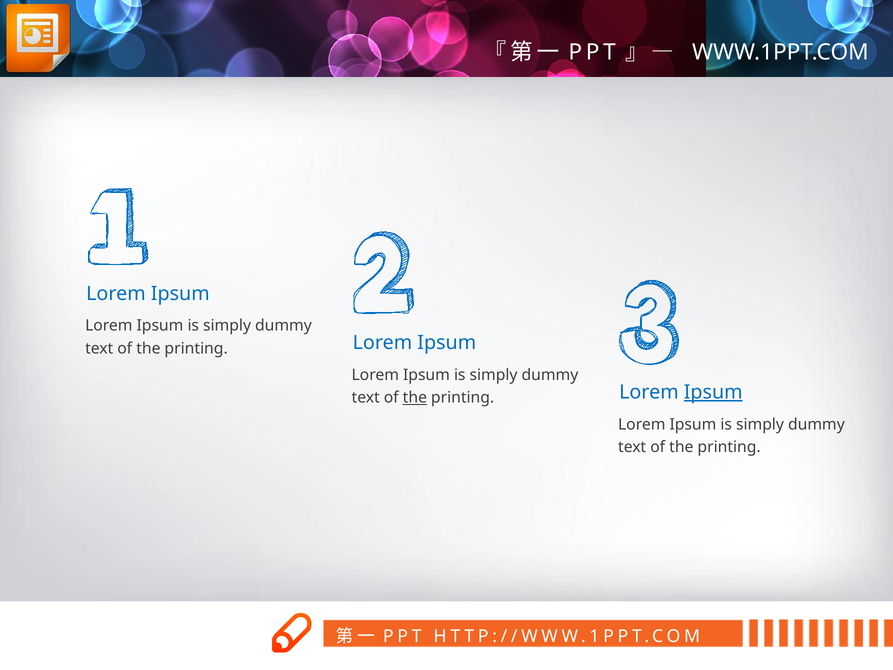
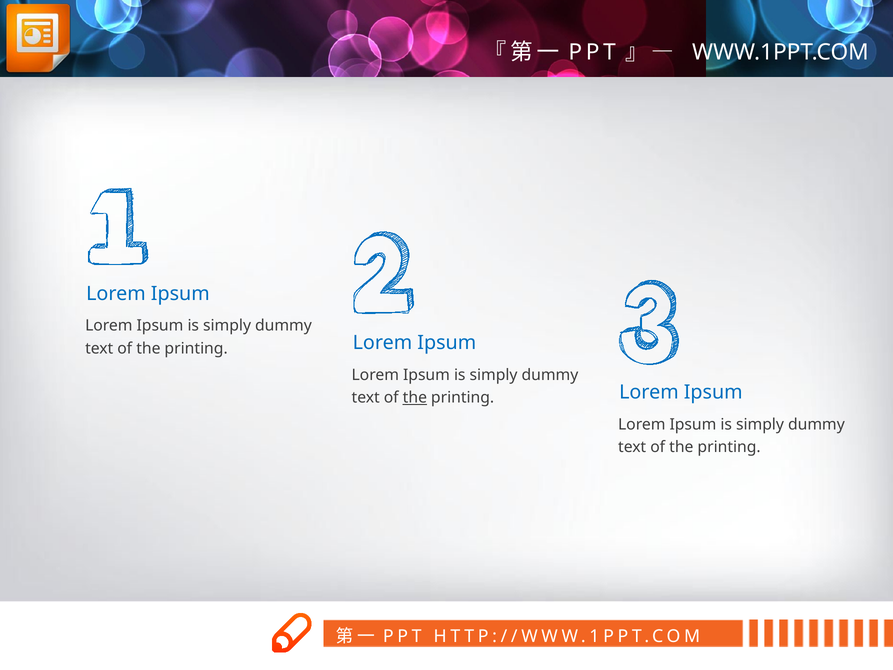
Ipsum underline: present -> none (713, 392)
